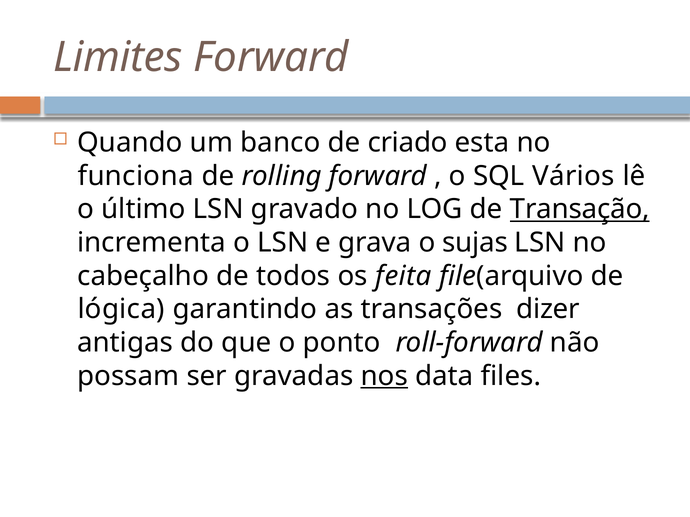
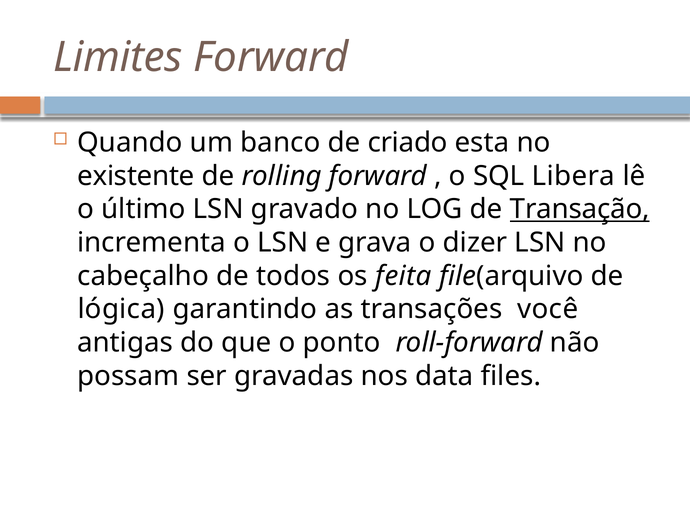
funciona: funciona -> existente (136, 176)
Vários: Vários -> Libera (573, 176)
sujas: sujas -> dizer (475, 243)
dizer: dizer -> você (548, 310)
nos underline: present -> none (384, 376)
